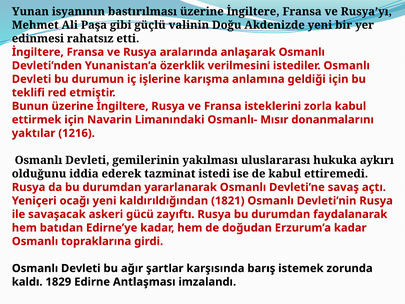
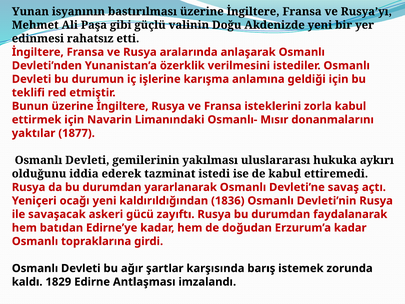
1216: 1216 -> 1877 (77, 133)
1821: 1821 -> 1836 (228, 201)
